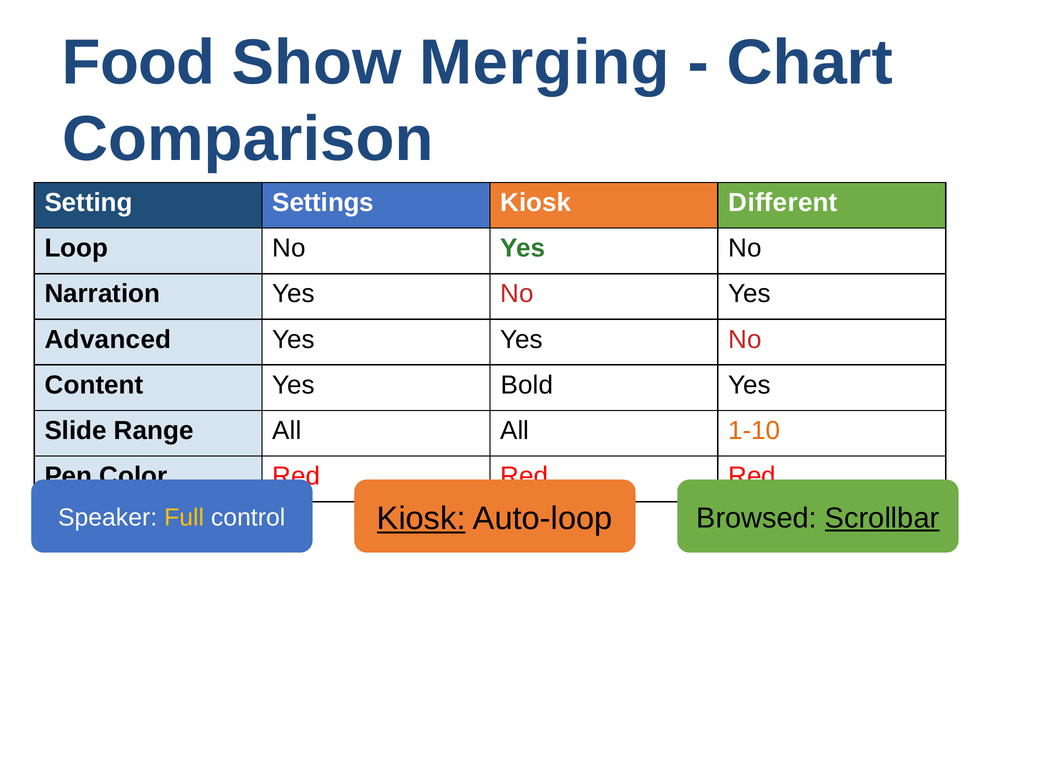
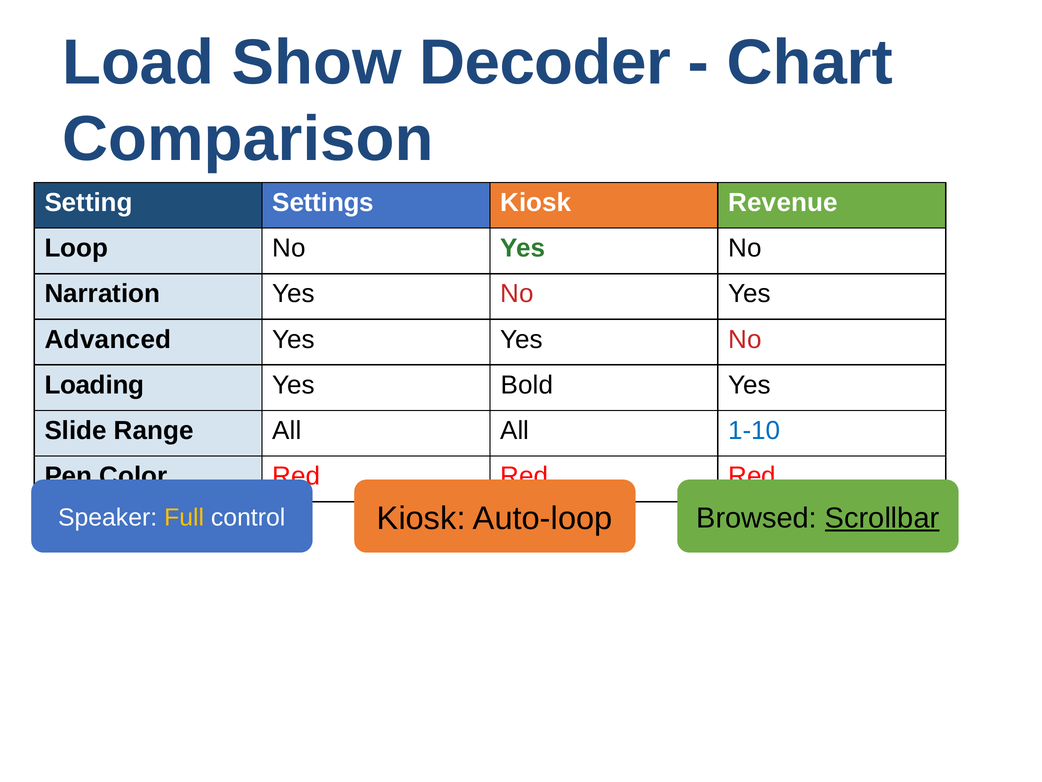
Food: Food -> Load (138, 63)
Merging: Merging -> Decoder (545, 63)
Different: Different -> Revenue (783, 203)
Content: Content -> Loading (94, 385)
1-10 colour: orange -> blue (754, 430)
Kiosk underline: present -> none (421, 518)
